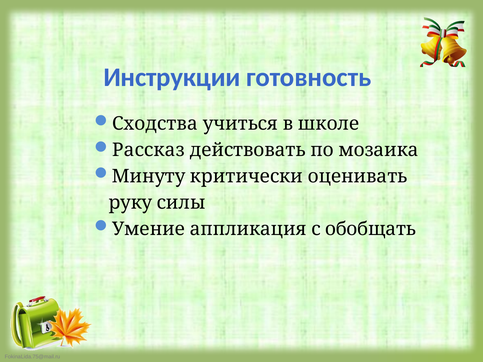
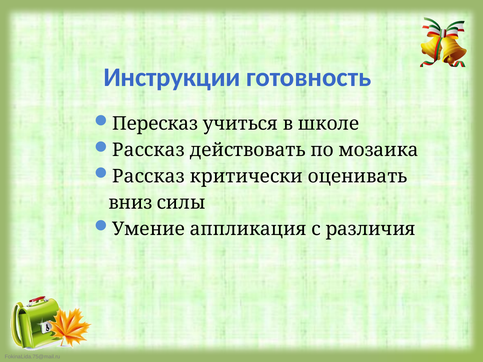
Сходства: Сходства -> Пересказ (155, 124)
Минуту: Минуту -> Рассказ (148, 177)
руку: руку -> вниз (130, 203)
обобщать: обобщать -> различия (371, 229)
